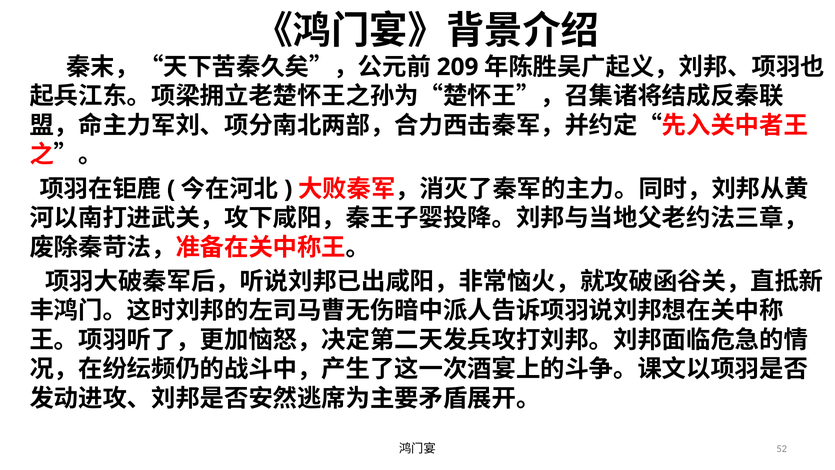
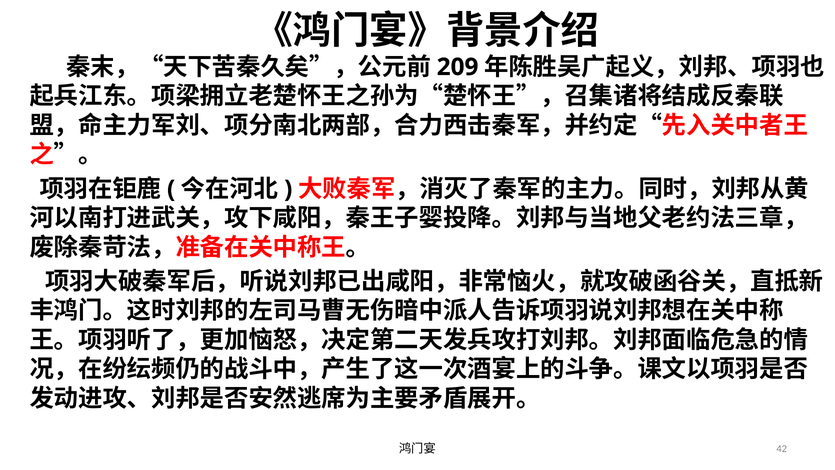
52: 52 -> 42 (782, 448)
